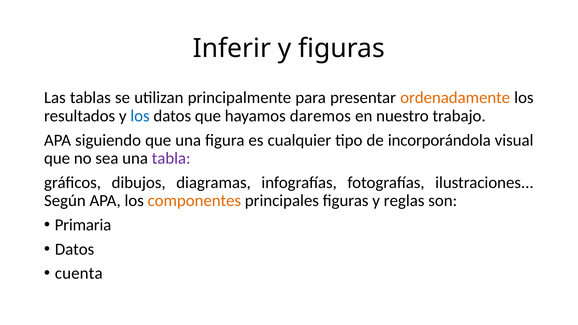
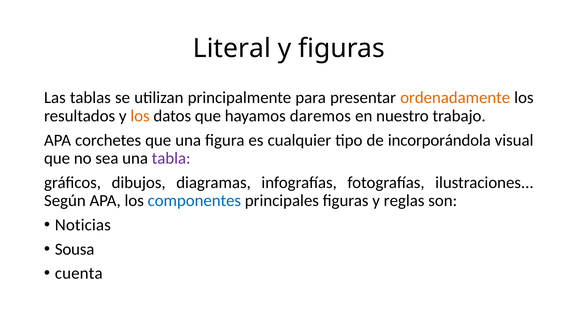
Inferir: Inferir -> Literal (232, 49)
los colour: blue -> orange (140, 116)
siguiendo: siguiendo -> corchetes (108, 140)
componentes colour: orange -> blue (194, 201)
Primaria: Primaria -> Noticias (83, 225)
Datos: Datos -> Sousa (75, 249)
